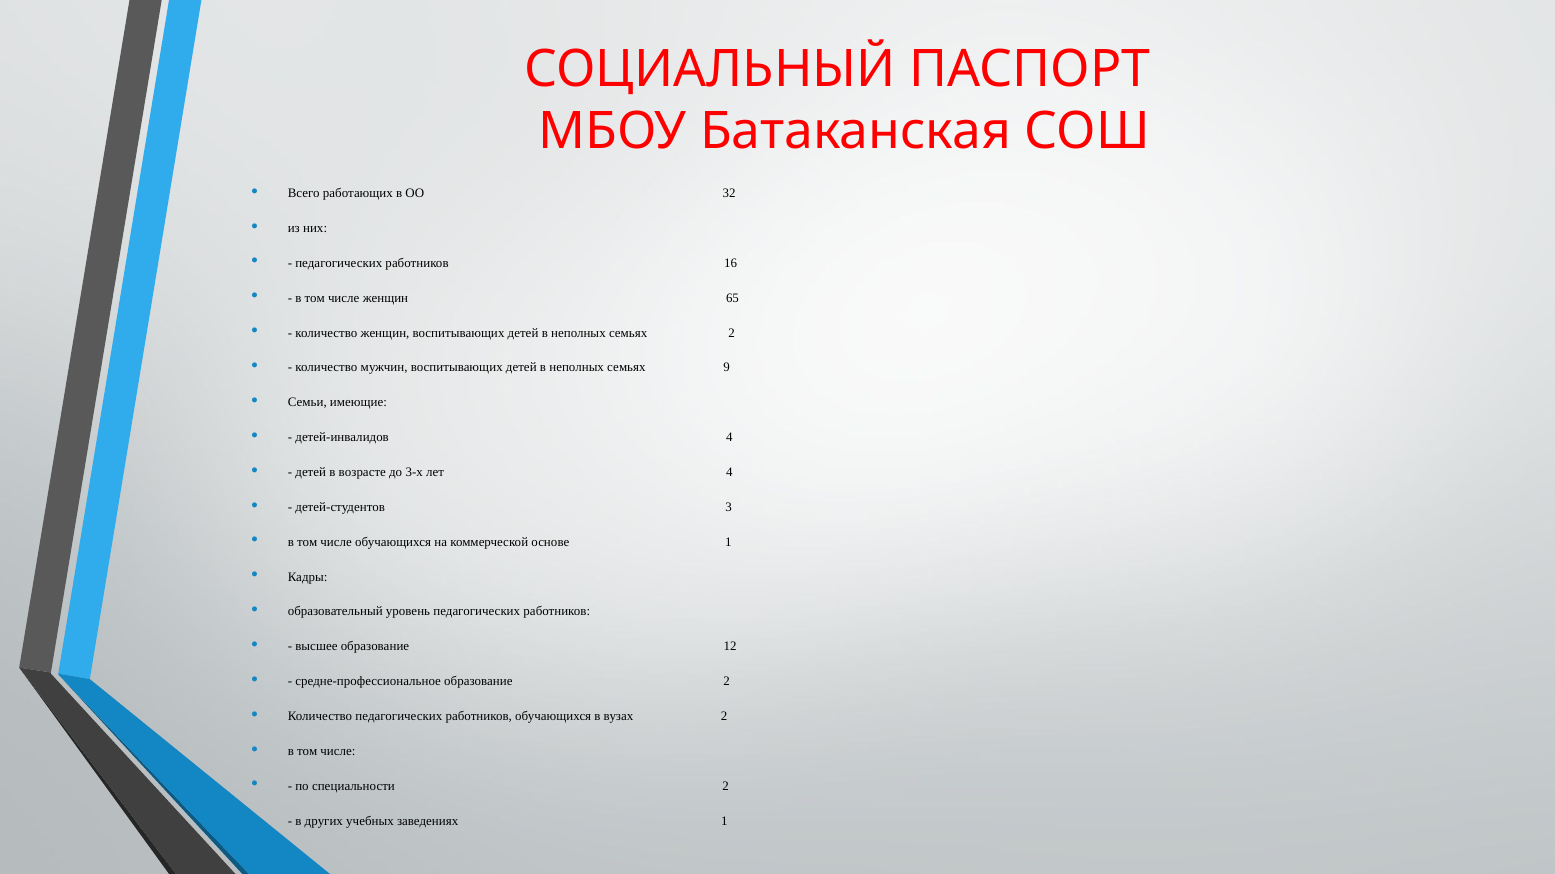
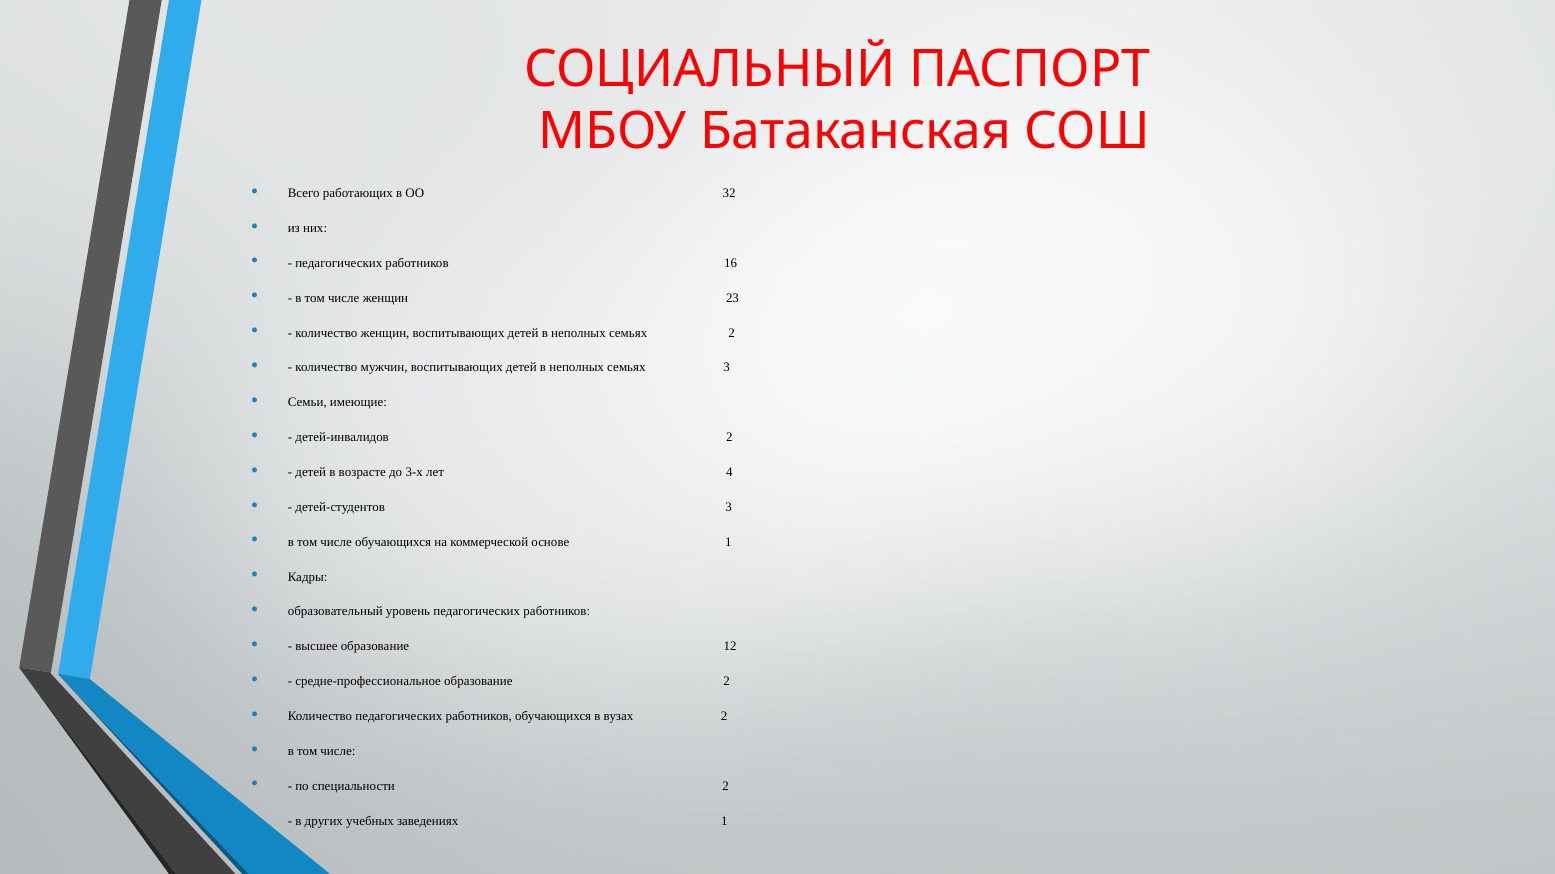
65: 65 -> 23 (732, 298)
семьях 9: 9 -> 3 (727, 368)
детей-инвалидов 4: 4 -> 2 (729, 438)
